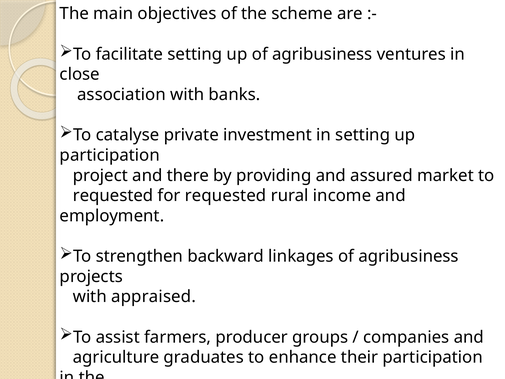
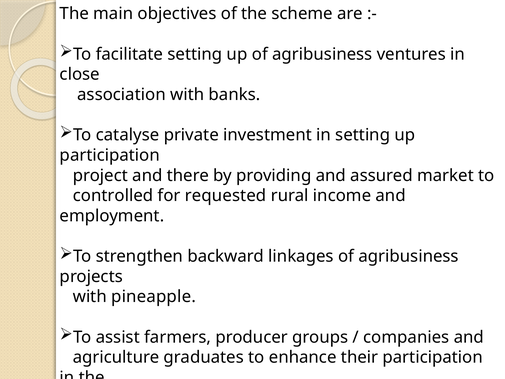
requested: requested -> controlled (113, 196)
appraised: appraised -> pineapple (154, 297)
